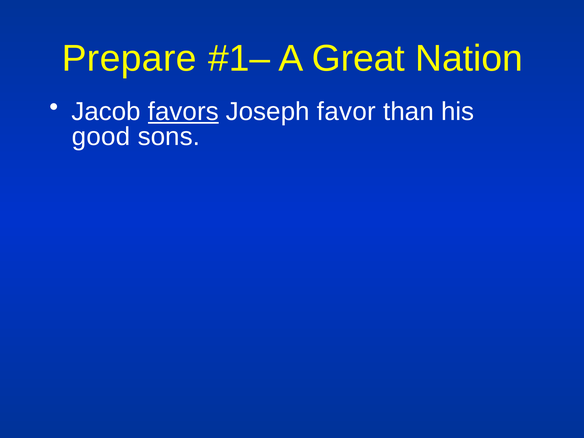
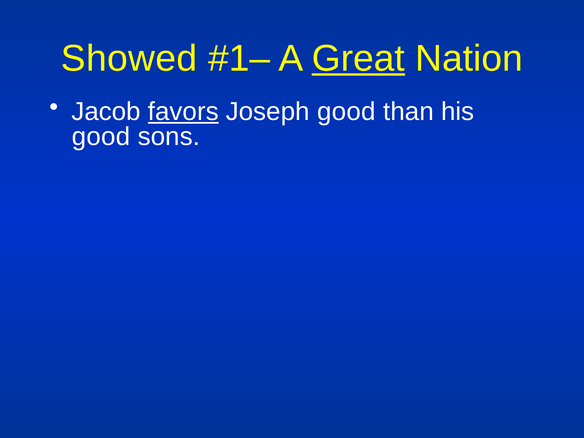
Prepare: Prepare -> Showed (129, 59)
Great underline: none -> present (358, 59)
Joseph favor: favor -> good (346, 112)
